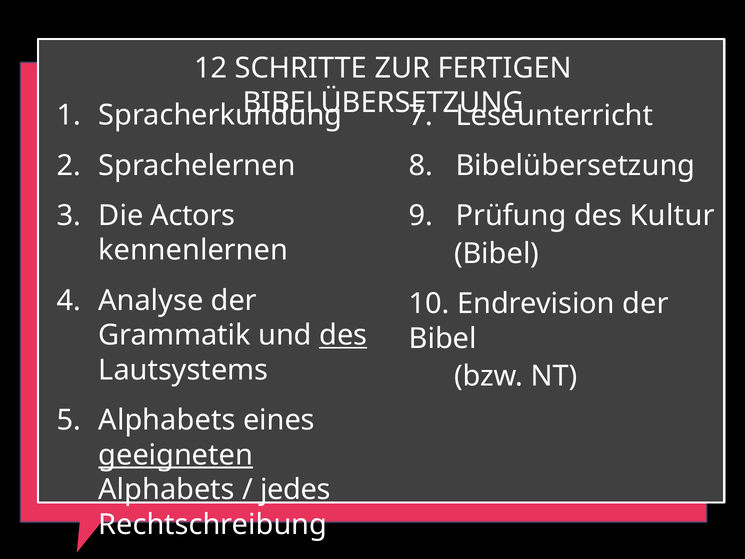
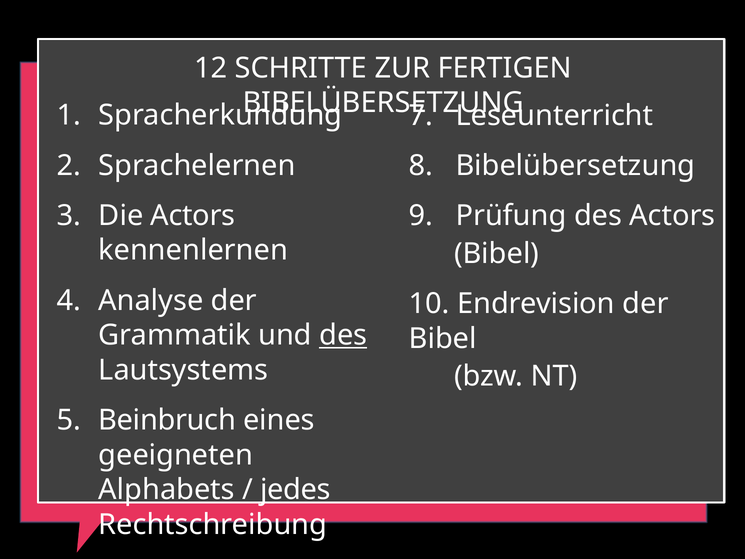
des Kultur: Kultur -> Actors (672, 216)
Alphabets: Alphabets -> Beinbruch (167, 420)
geeigneten underline: present -> none (176, 455)
